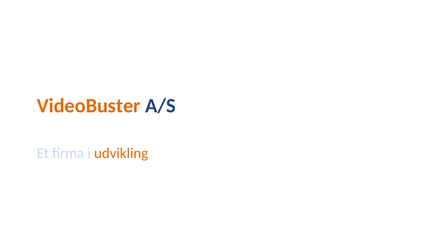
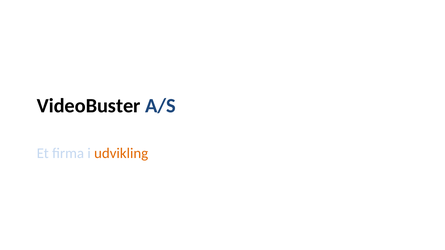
VideoBuster colour: orange -> black (89, 106)
